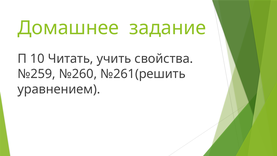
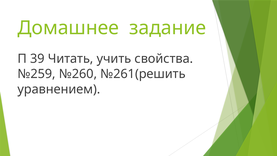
10: 10 -> 39 (37, 59)
